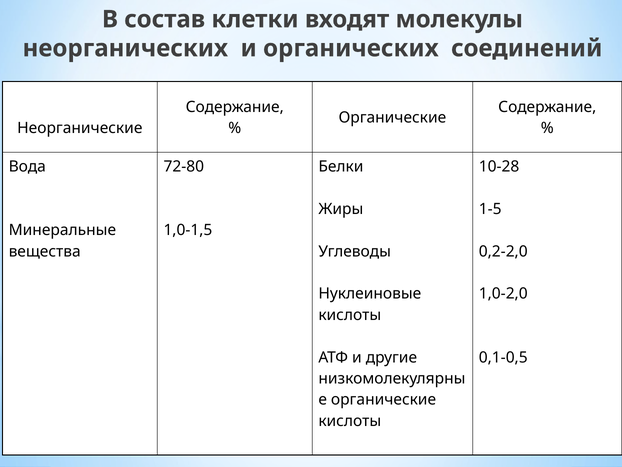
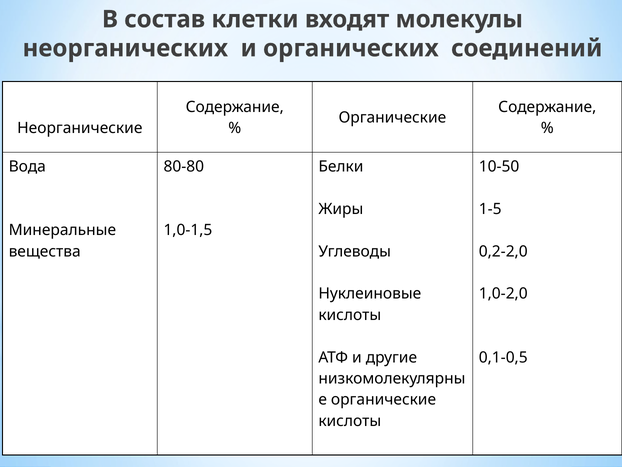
72-80: 72-80 -> 80-80 (184, 167)
10-28: 10-28 -> 10-50 (499, 167)
